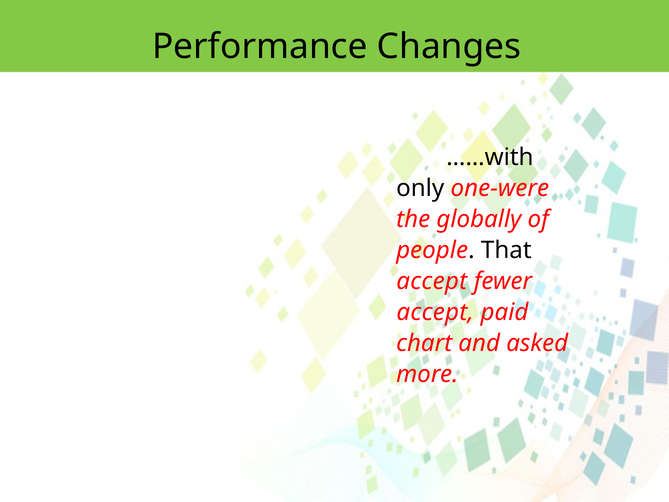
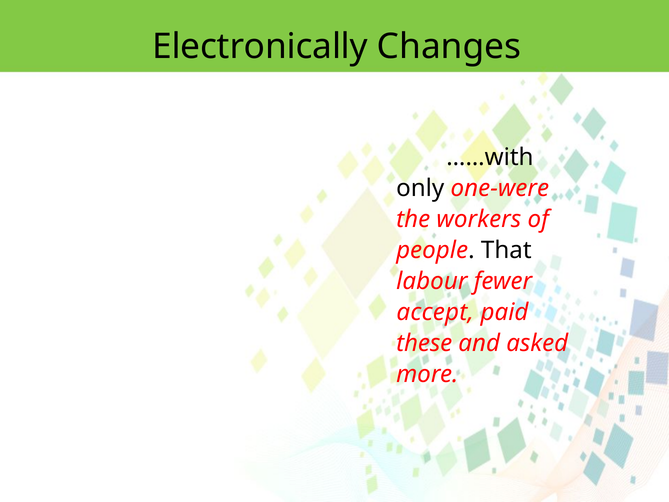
Performance: Performance -> Electronically (260, 46)
globally: globally -> workers (479, 219)
accept: accept -> labour (432, 281)
chart: chart -> these (424, 343)
